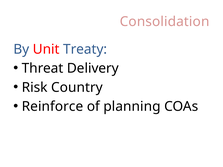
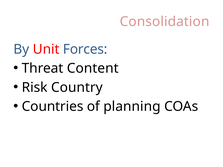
Treaty: Treaty -> Forces (85, 49)
Delivery: Delivery -> Content (93, 68)
Reinforce: Reinforce -> Countries (53, 107)
